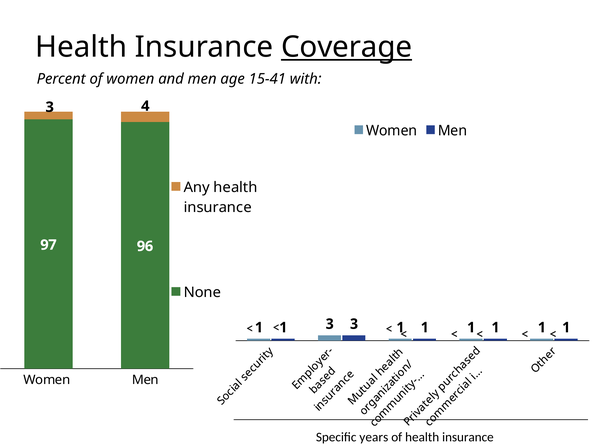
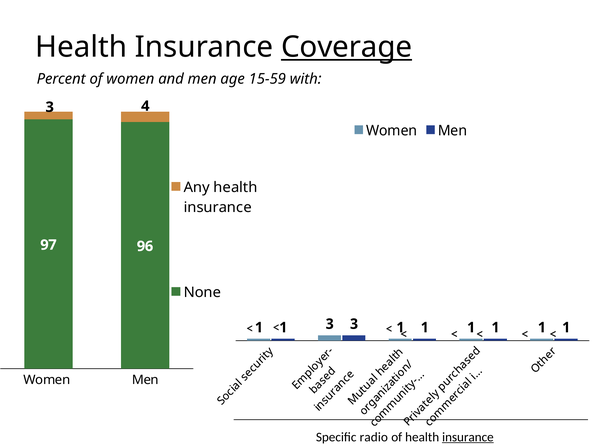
15-41: 15-41 -> 15-59 (267, 79)
years: years -> radio (374, 437)
insurance underline: none -> present (468, 437)
